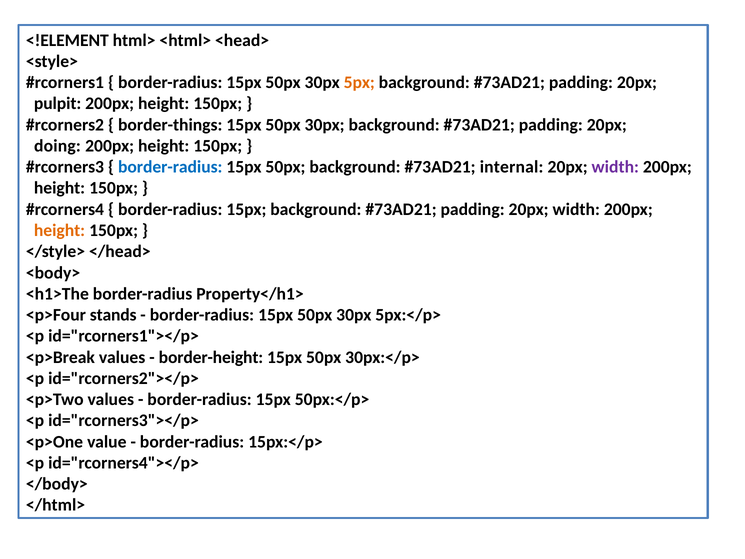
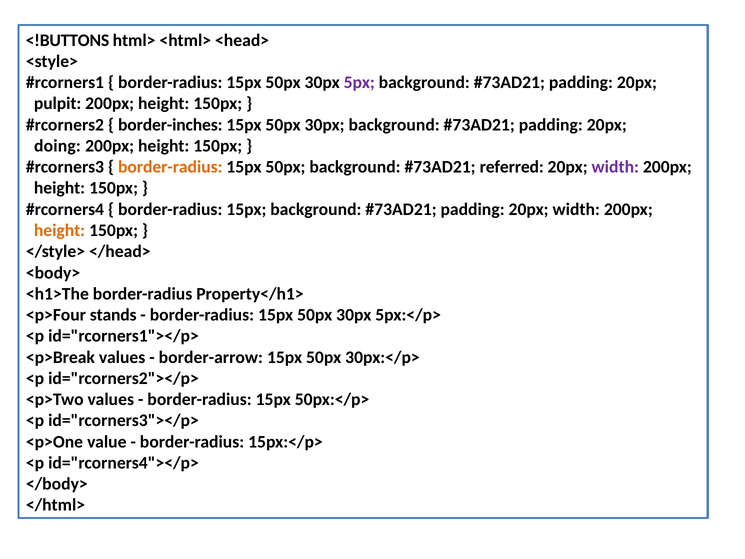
<!ELEMENT: <!ELEMENT -> <!BUTTONS (67, 40)
5px colour: orange -> purple (359, 83)
border-things: border-things -> border-inches (170, 125)
border-radius colour: blue -> orange (170, 167)
internal: internal -> referred (512, 167)
border-height: border-height -> border-arrow (211, 357)
